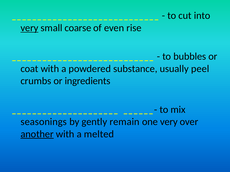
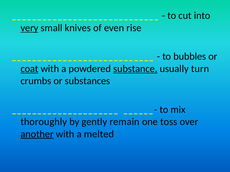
coarse: coarse -> knives (78, 28)
coat underline: none -> present (29, 69)
substance underline: none -> present (135, 69)
peel: peel -> turn (200, 69)
ingredients: ingredients -> substances (87, 81)
seasonings: seasonings -> thoroughly (44, 122)
one very: very -> toss (169, 122)
